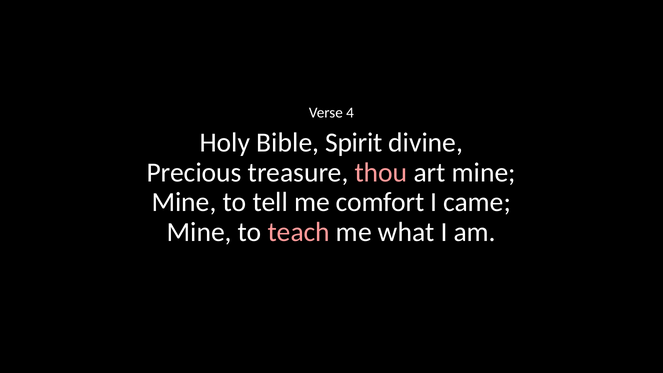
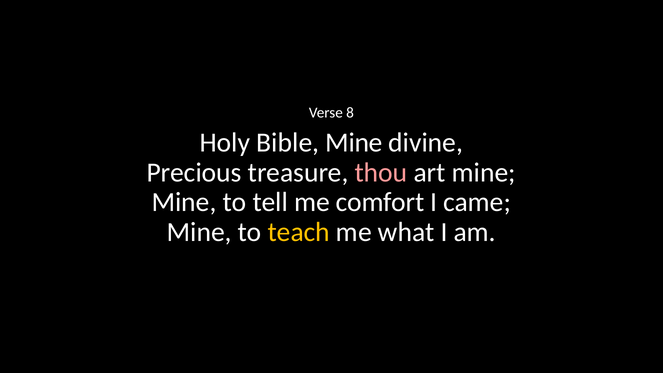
4: 4 -> 8 (350, 113)
Bible Spirit: Spirit -> Mine (354, 143)
teach colour: pink -> yellow (299, 232)
